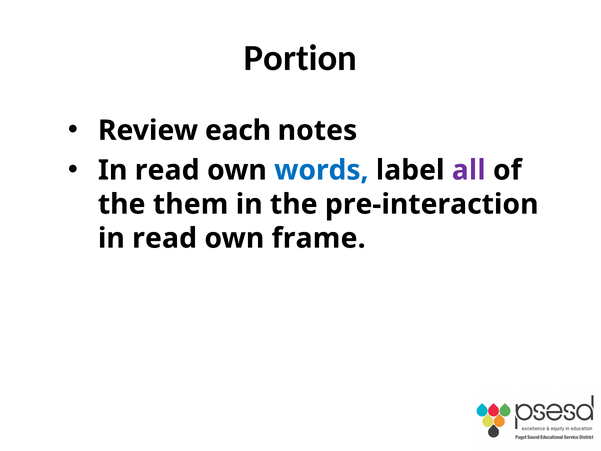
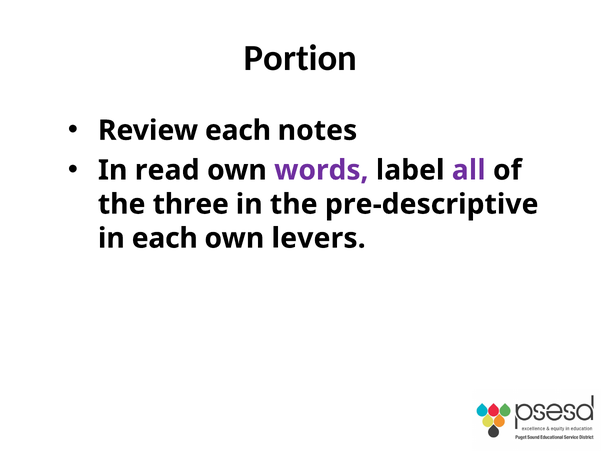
words colour: blue -> purple (321, 170)
them: them -> three (191, 204)
pre-interaction: pre-interaction -> pre-descriptive (432, 204)
read: read -> each (165, 238)
frame: frame -> levers (319, 238)
